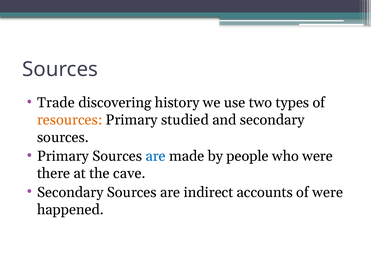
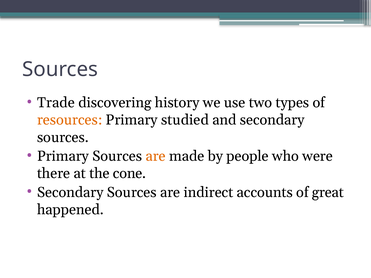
are colour: blue -> orange (156, 156)
cave: cave -> cone (130, 174)
of were: were -> great (328, 192)
